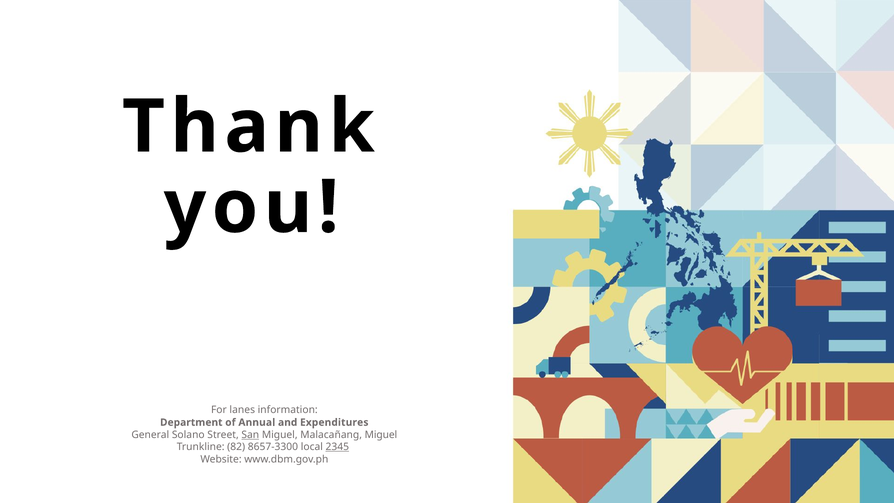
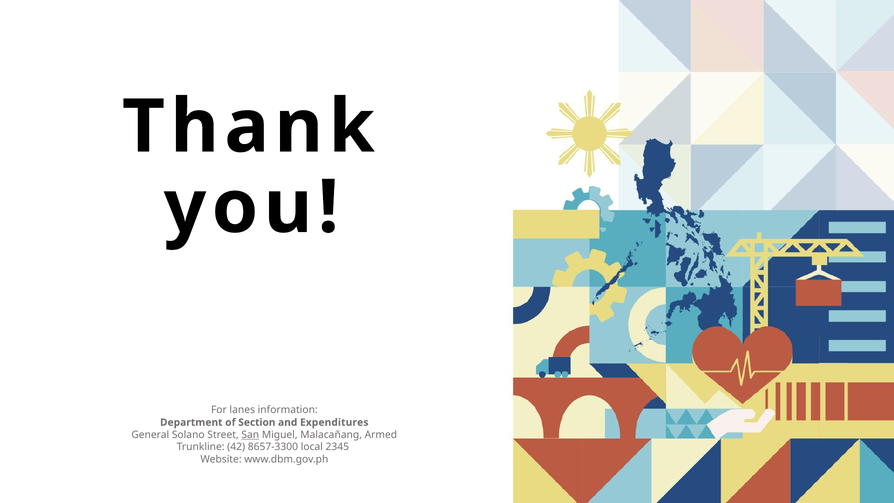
Annual: Annual -> Section (257, 422)
Malacañang Miguel: Miguel -> Armed (381, 435)
82: 82 -> 42 (236, 447)
2345 underline: present -> none (337, 447)
